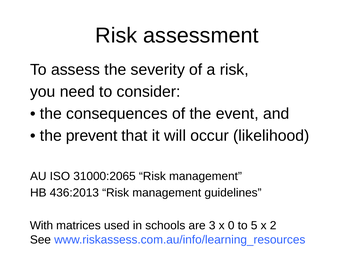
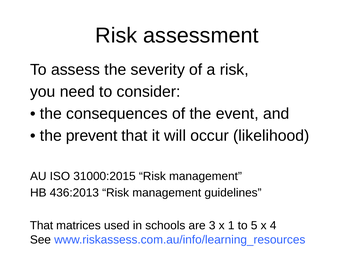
31000:2065: 31000:2065 -> 31000:2015 (104, 177)
With: With -> That (41, 226)
0: 0 -> 1 (231, 226)
2: 2 -> 4 (273, 226)
